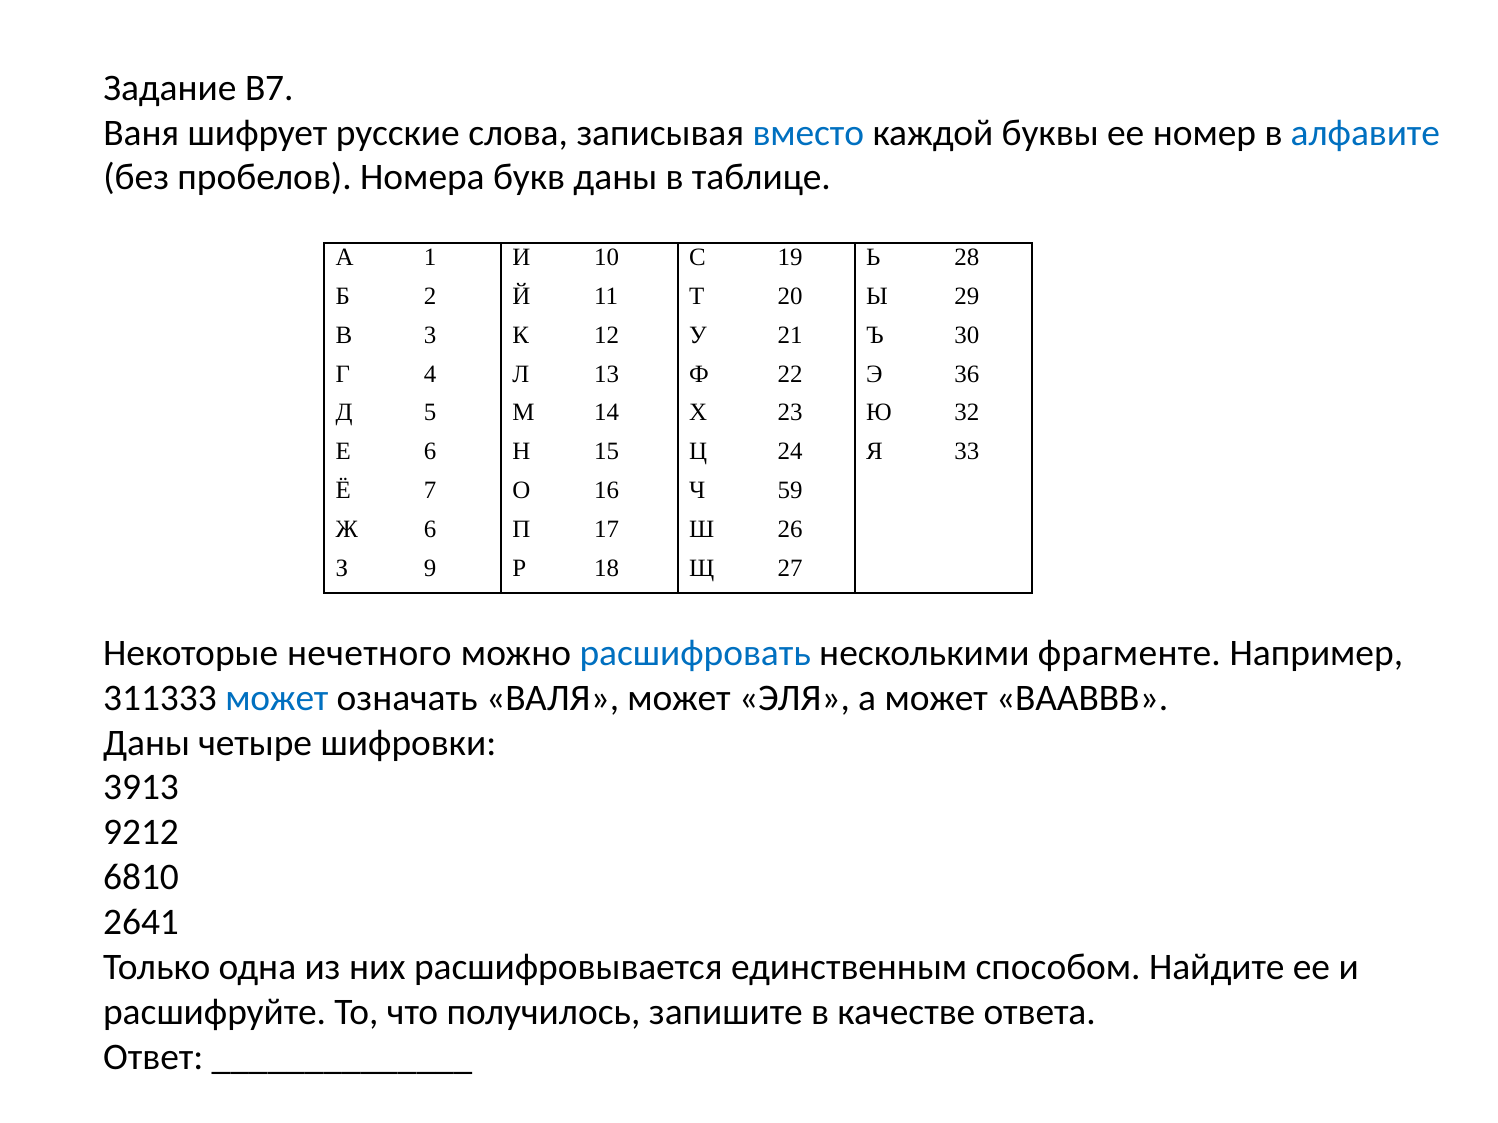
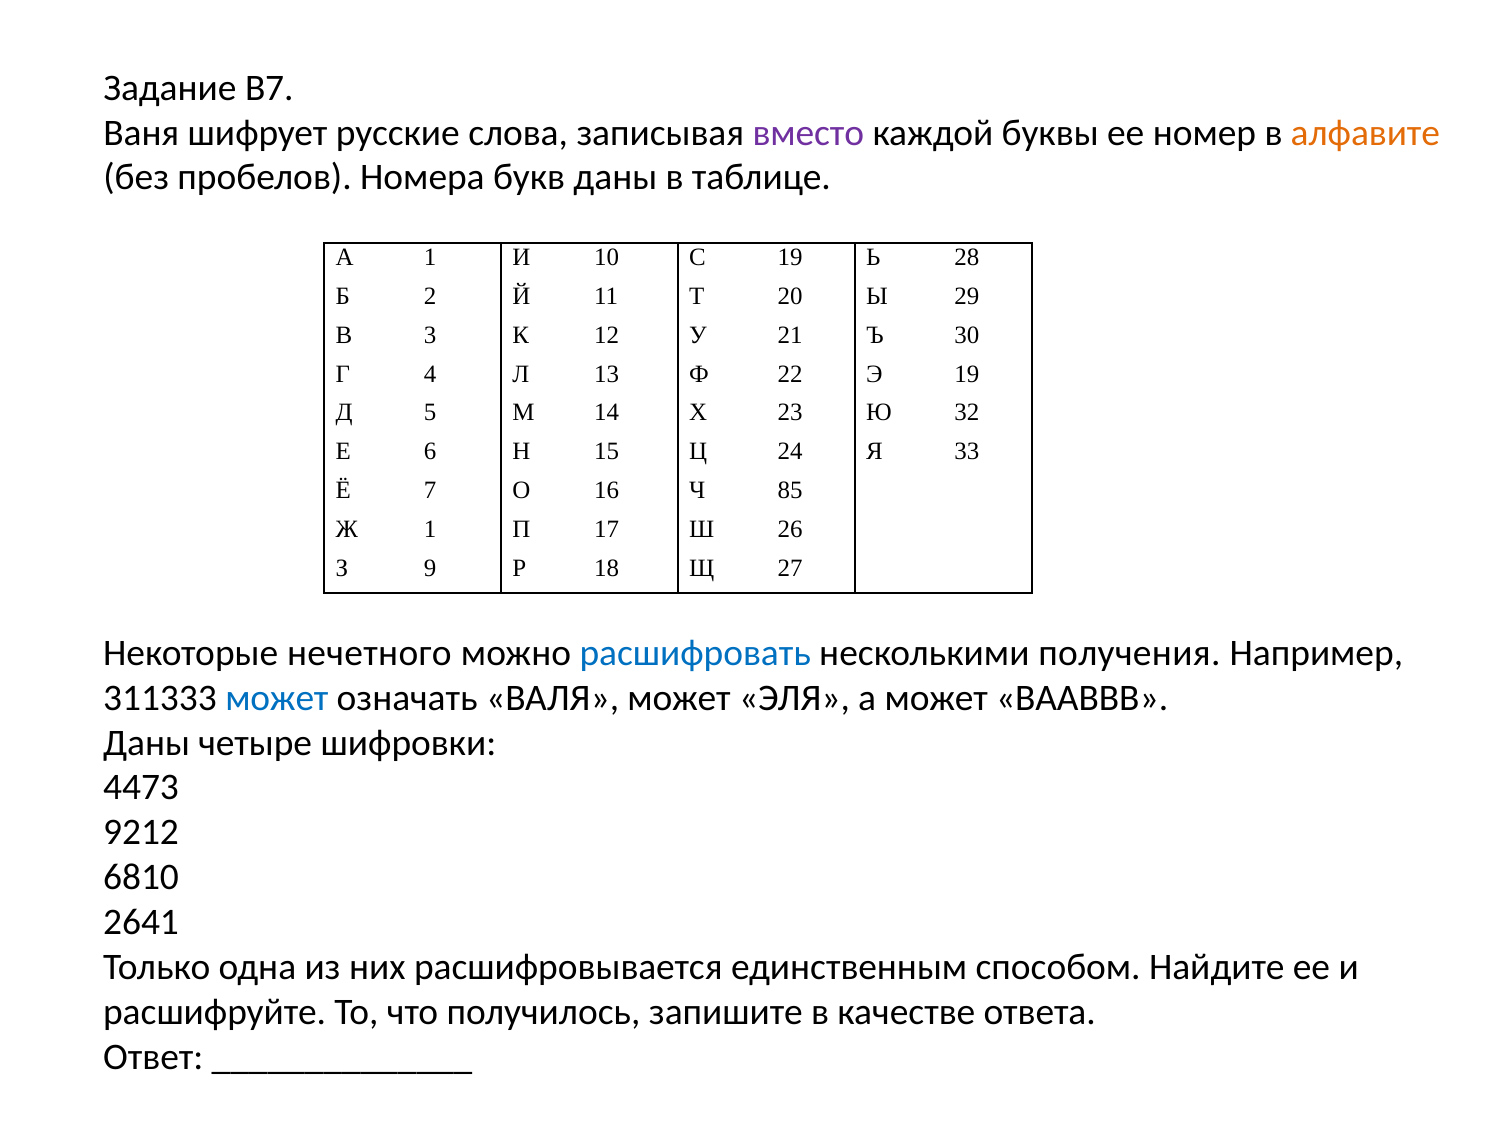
вместо colour: blue -> purple (808, 133)
алфавите colour: blue -> orange (1365, 133)
Э 36: 36 -> 19 (967, 374)
59: 59 -> 85 (790, 491)
Ж 6: 6 -> 1 (430, 530)
фрагменте: фрагменте -> получения (1129, 653)
3913: 3913 -> 4473 (141, 788)
